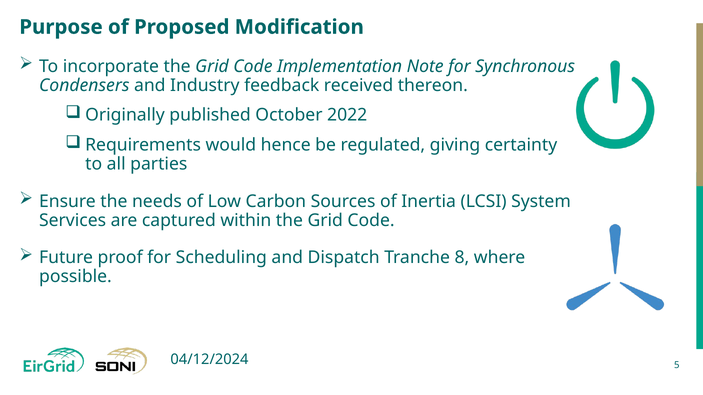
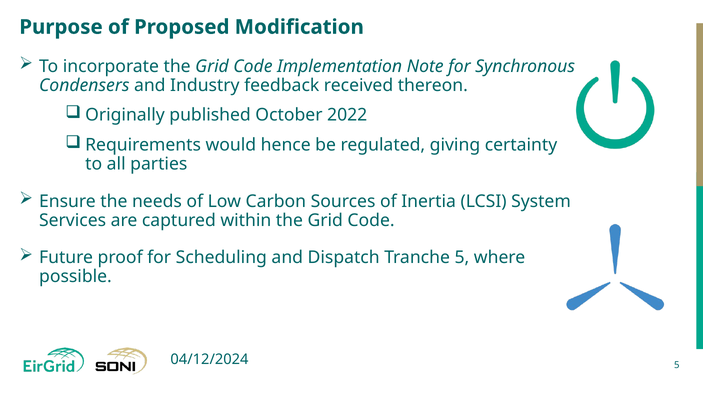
Tranche 8: 8 -> 5 (462, 258)
